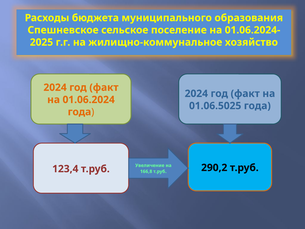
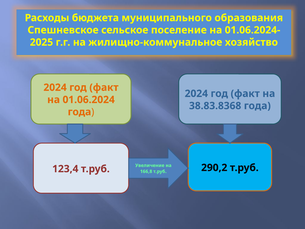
01.06.5025: 01.06.5025 -> 38.83.8368 (215, 106)
